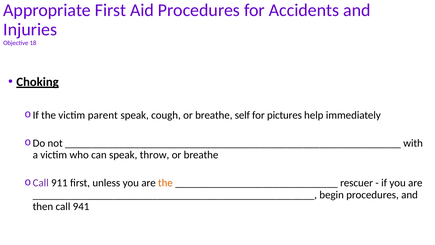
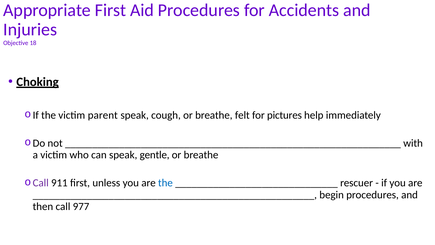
self: self -> felt (242, 115)
throw: throw -> gentle (155, 155)
the colour: orange -> blue (165, 183)
941: 941 -> 977 (81, 206)
